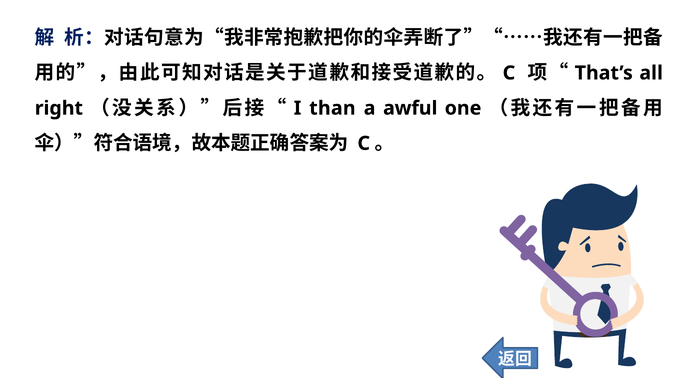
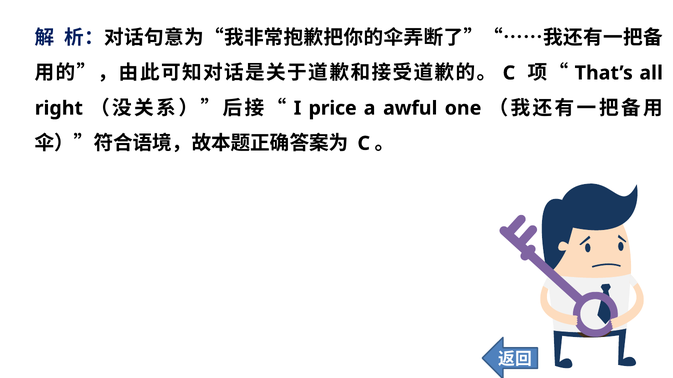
than: than -> price (333, 108)
